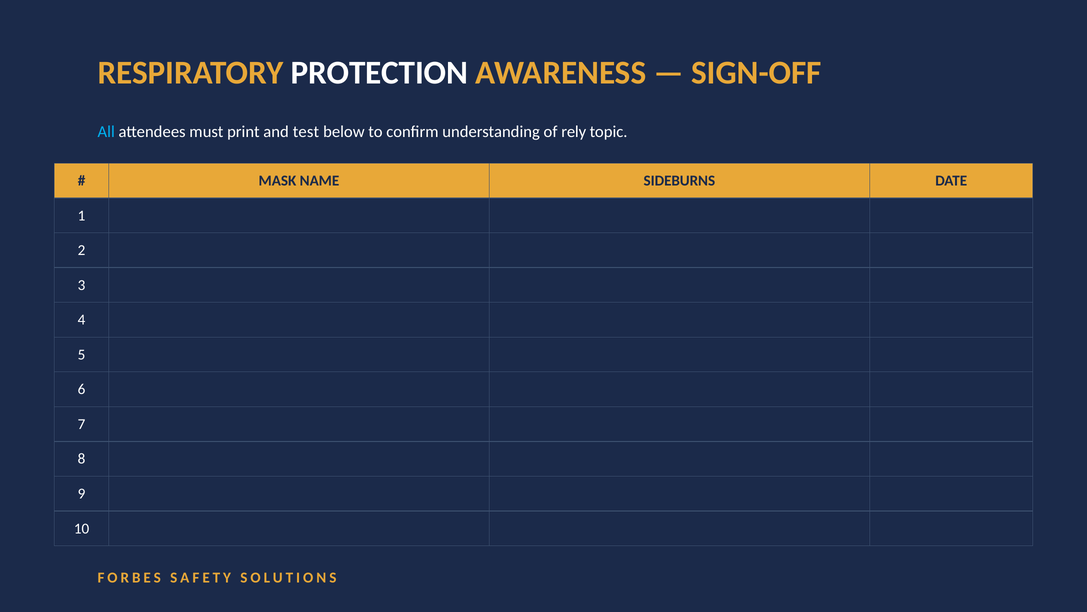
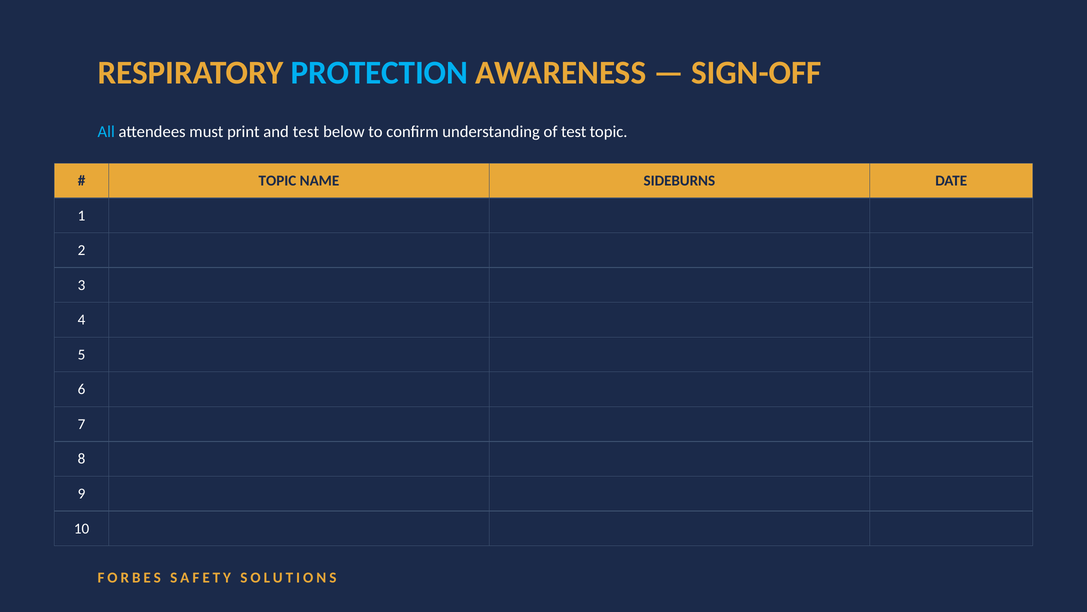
PROTECTION colour: white -> light blue (379, 73)
of rely: rely -> test (574, 132)
MASK: MASK -> TOPIC (277, 181)
